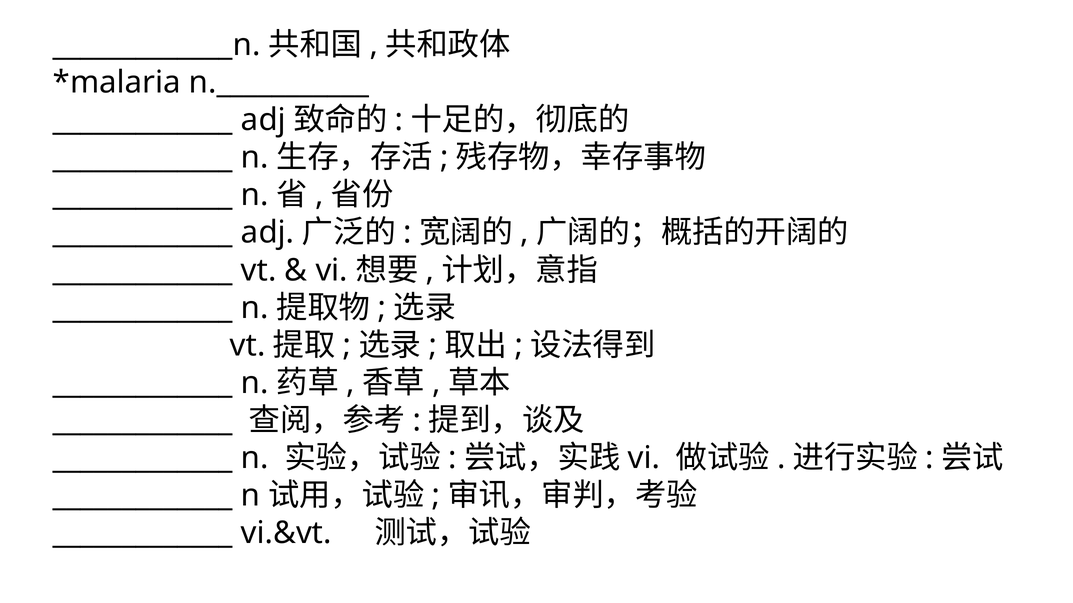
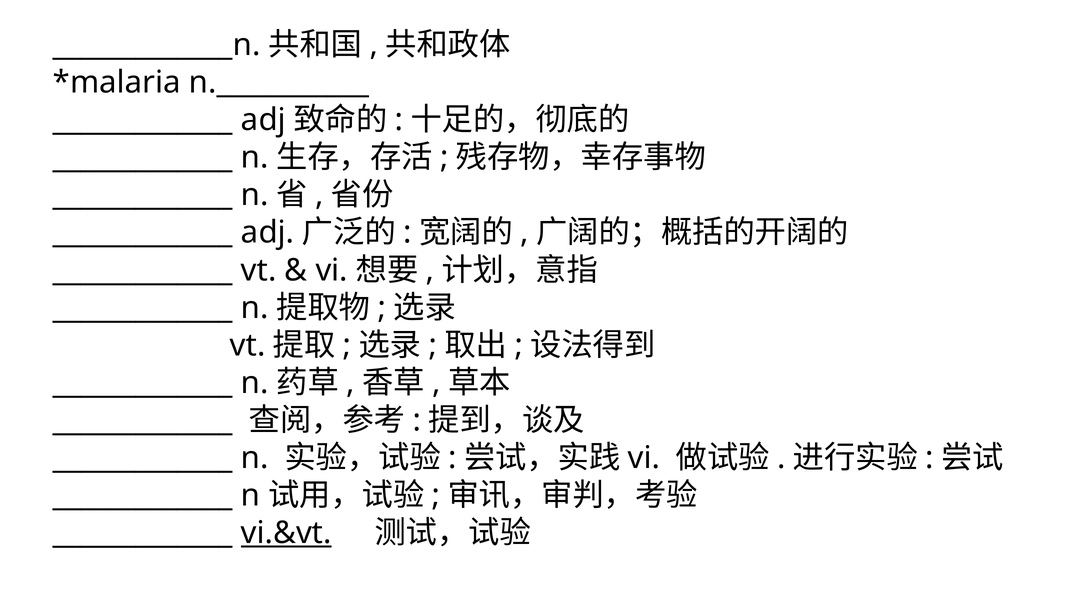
vi.&vt underline: none -> present (286, 533)
